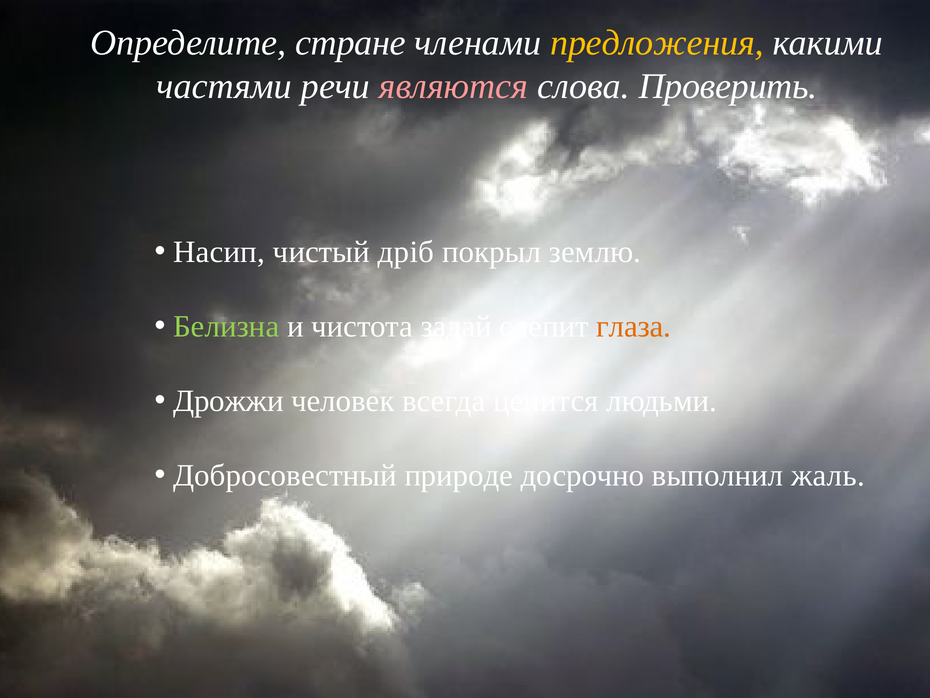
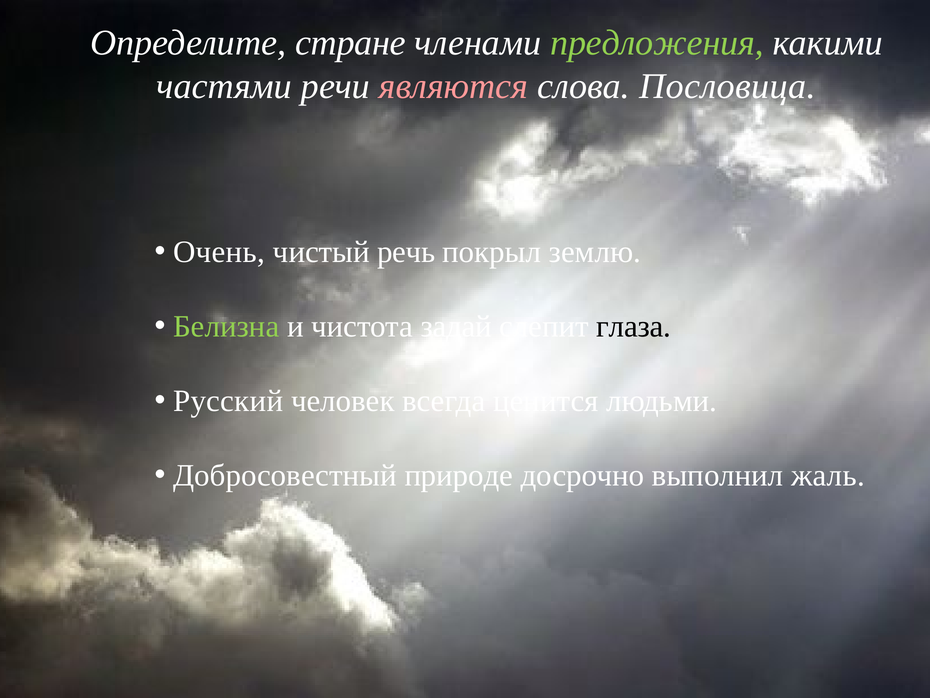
предложения colour: yellow -> light green (657, 43)
Проверить: Проверить -> Пословица (728, 86)
Насип: Насип -> Очень (219, 252)
дріб: дріб -> речь (406, 252)
глаза colour: orange -> black (634, 326)
Дрожжи: Дрожжи -> Русский (228, 401)
